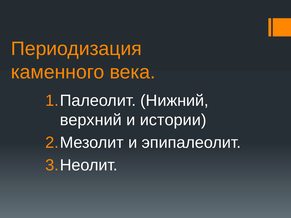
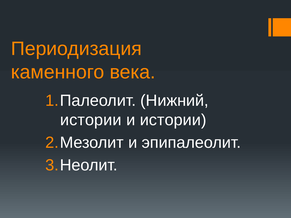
верхний: верхний -> истории (91, 120)
